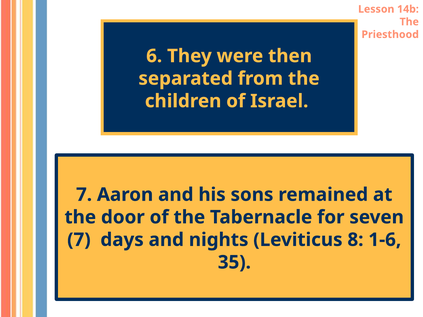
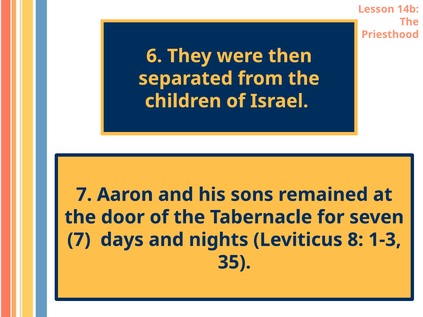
1-6: 1-6 -> 1-3 (385, 240)
